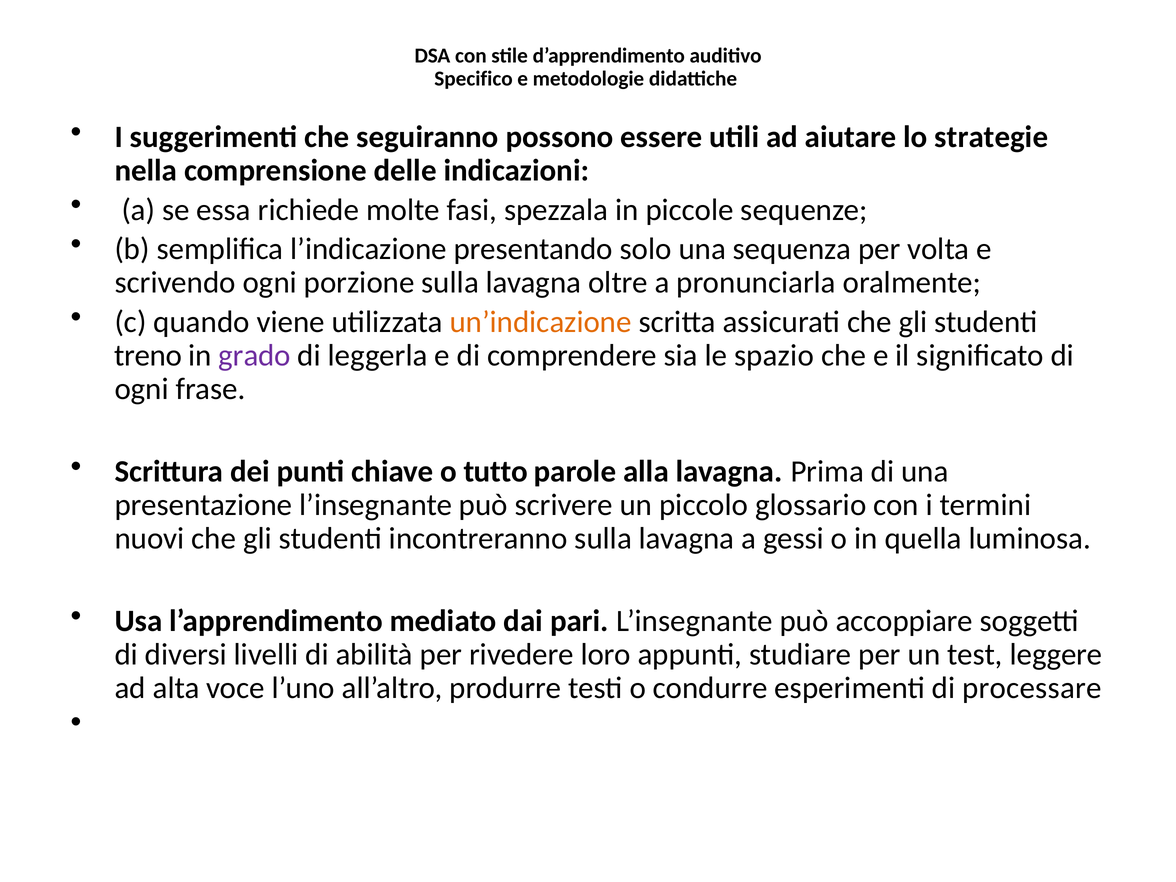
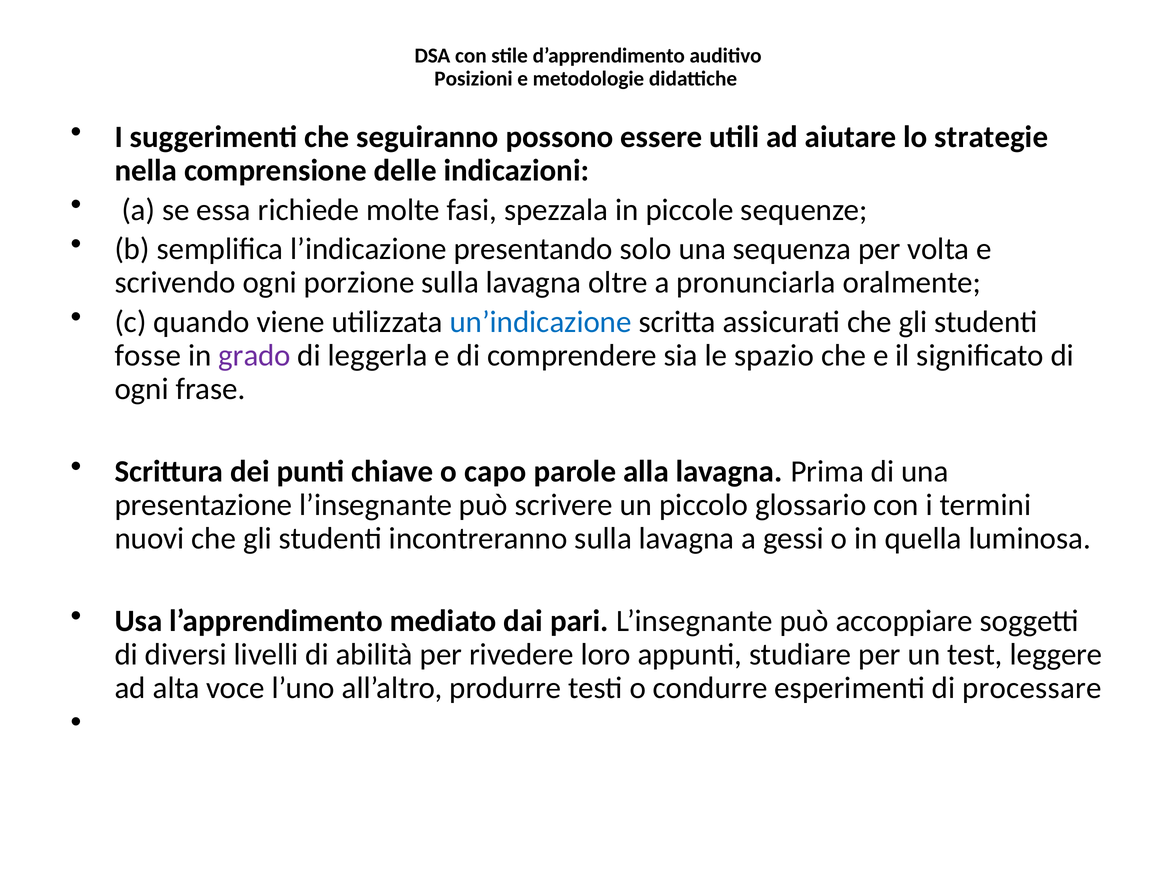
Specifico: Specifico -> Posizioni (473, 79)
un’indicazione colour: orange -> blue (541, 322)
treno: treno -> fosse (148, 356)
tutto: tutto -> capo (495, 471)
